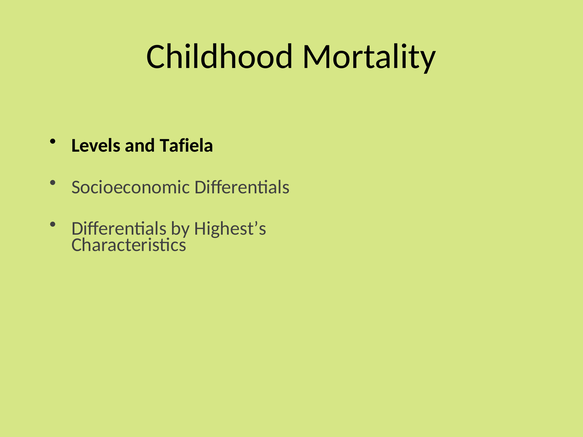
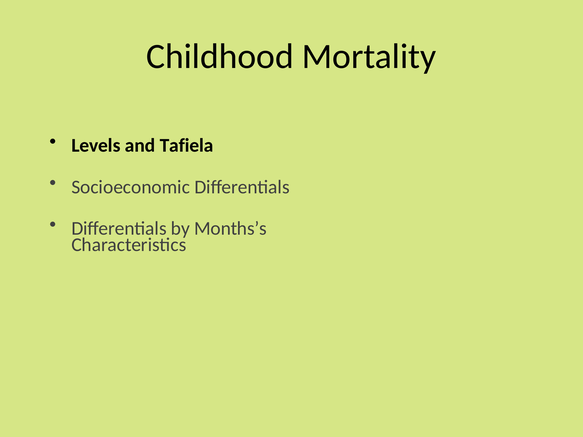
Highest’s: Highest’s -> Months’s (230, 229)
